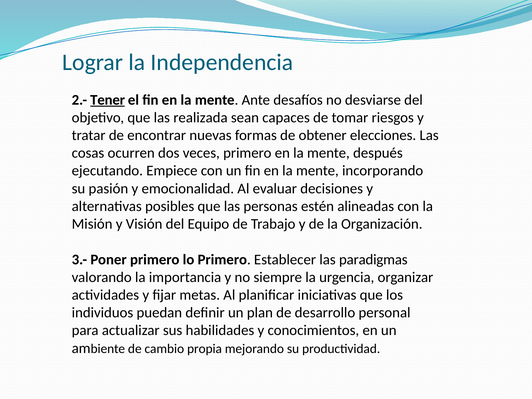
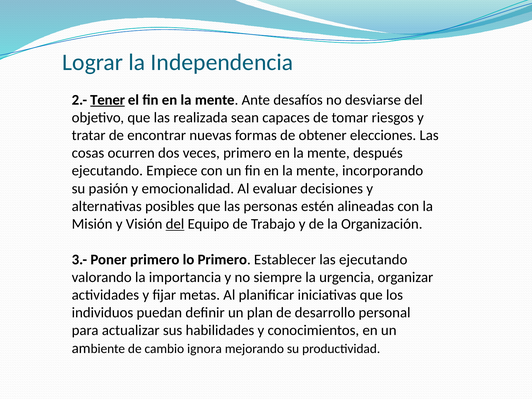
del underline: none -> present (175, 224)
las paradigmas: paradigmas -> ejecutando (373, 259)
propia: propia -> ignora (204, 349)
